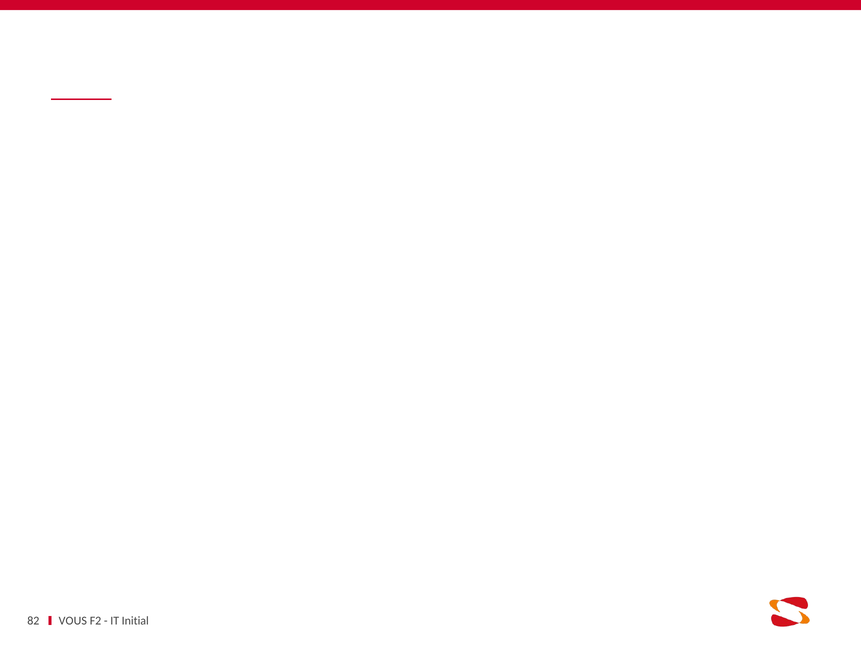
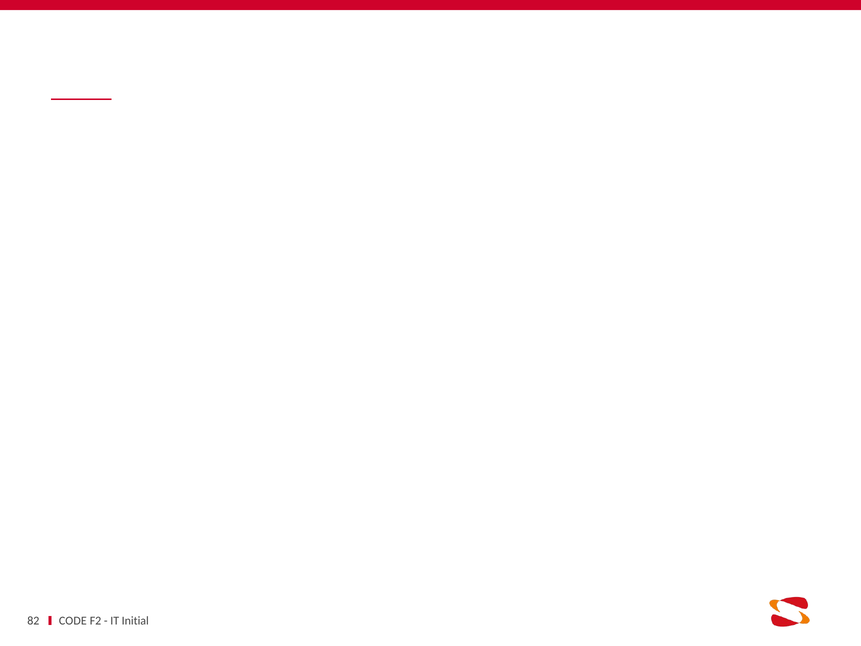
VOUS: VOUS -> CODE (73, 621)
